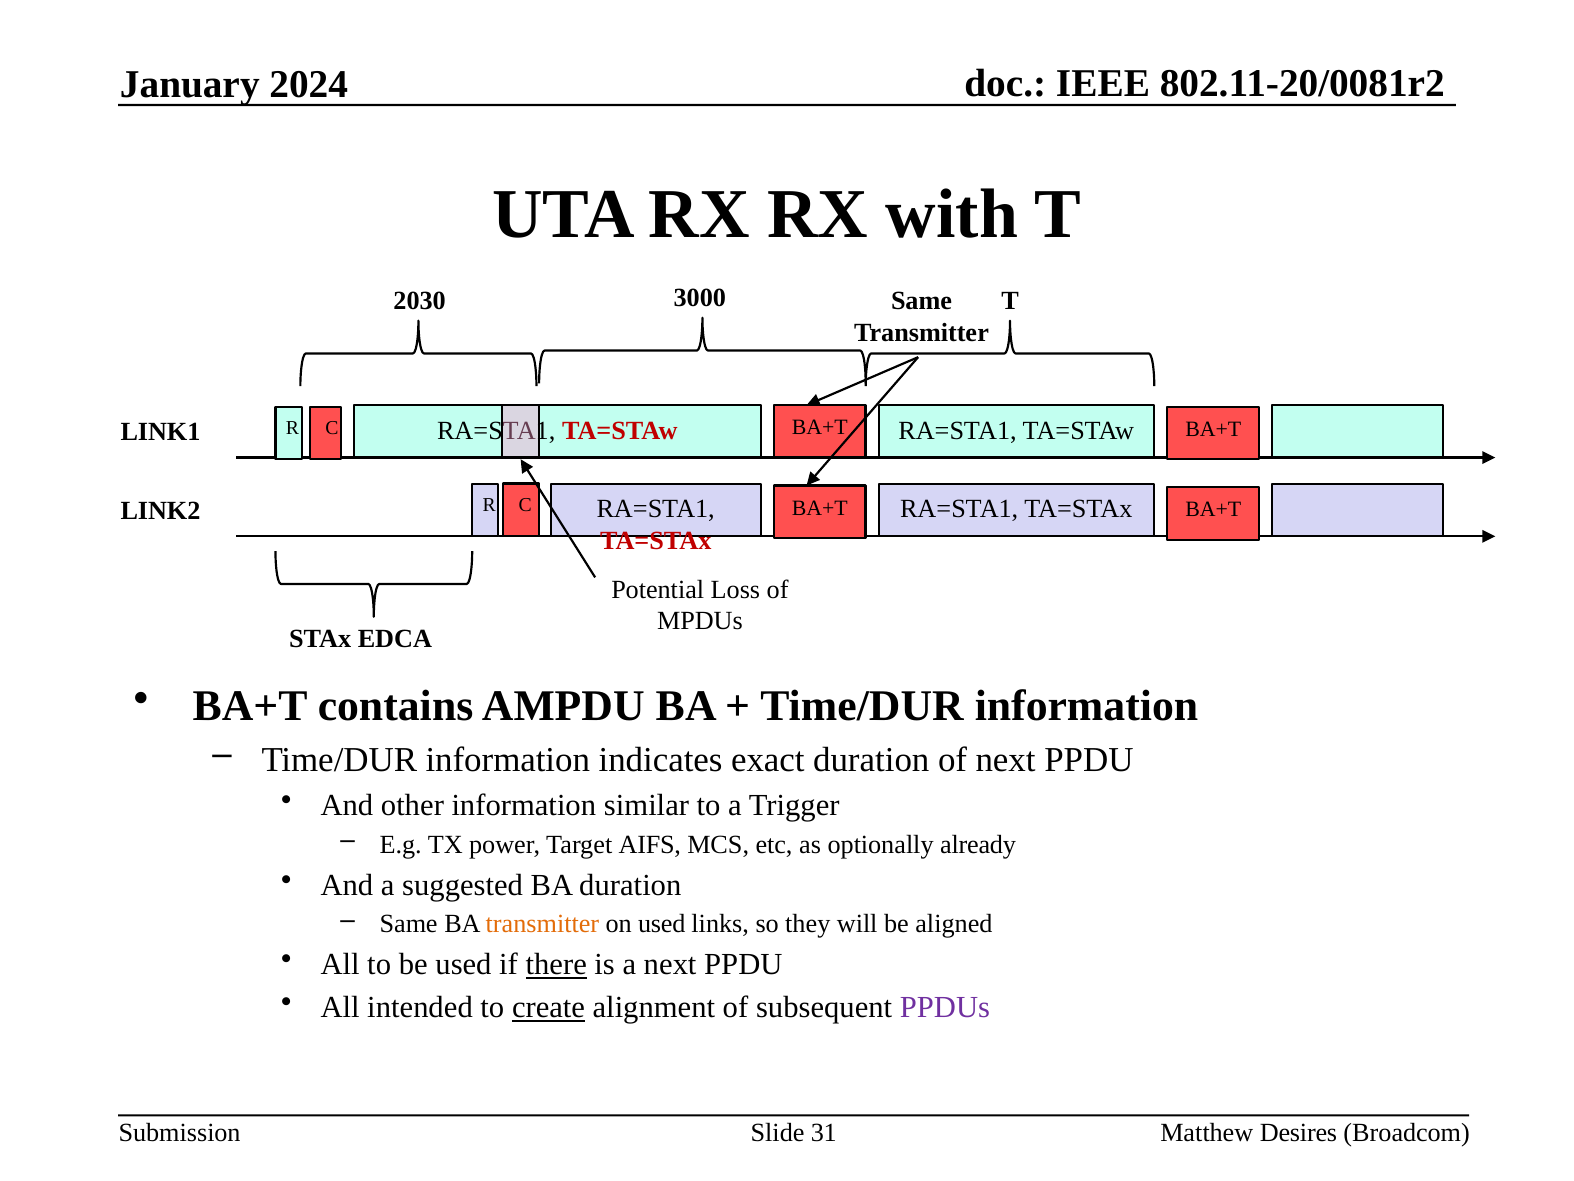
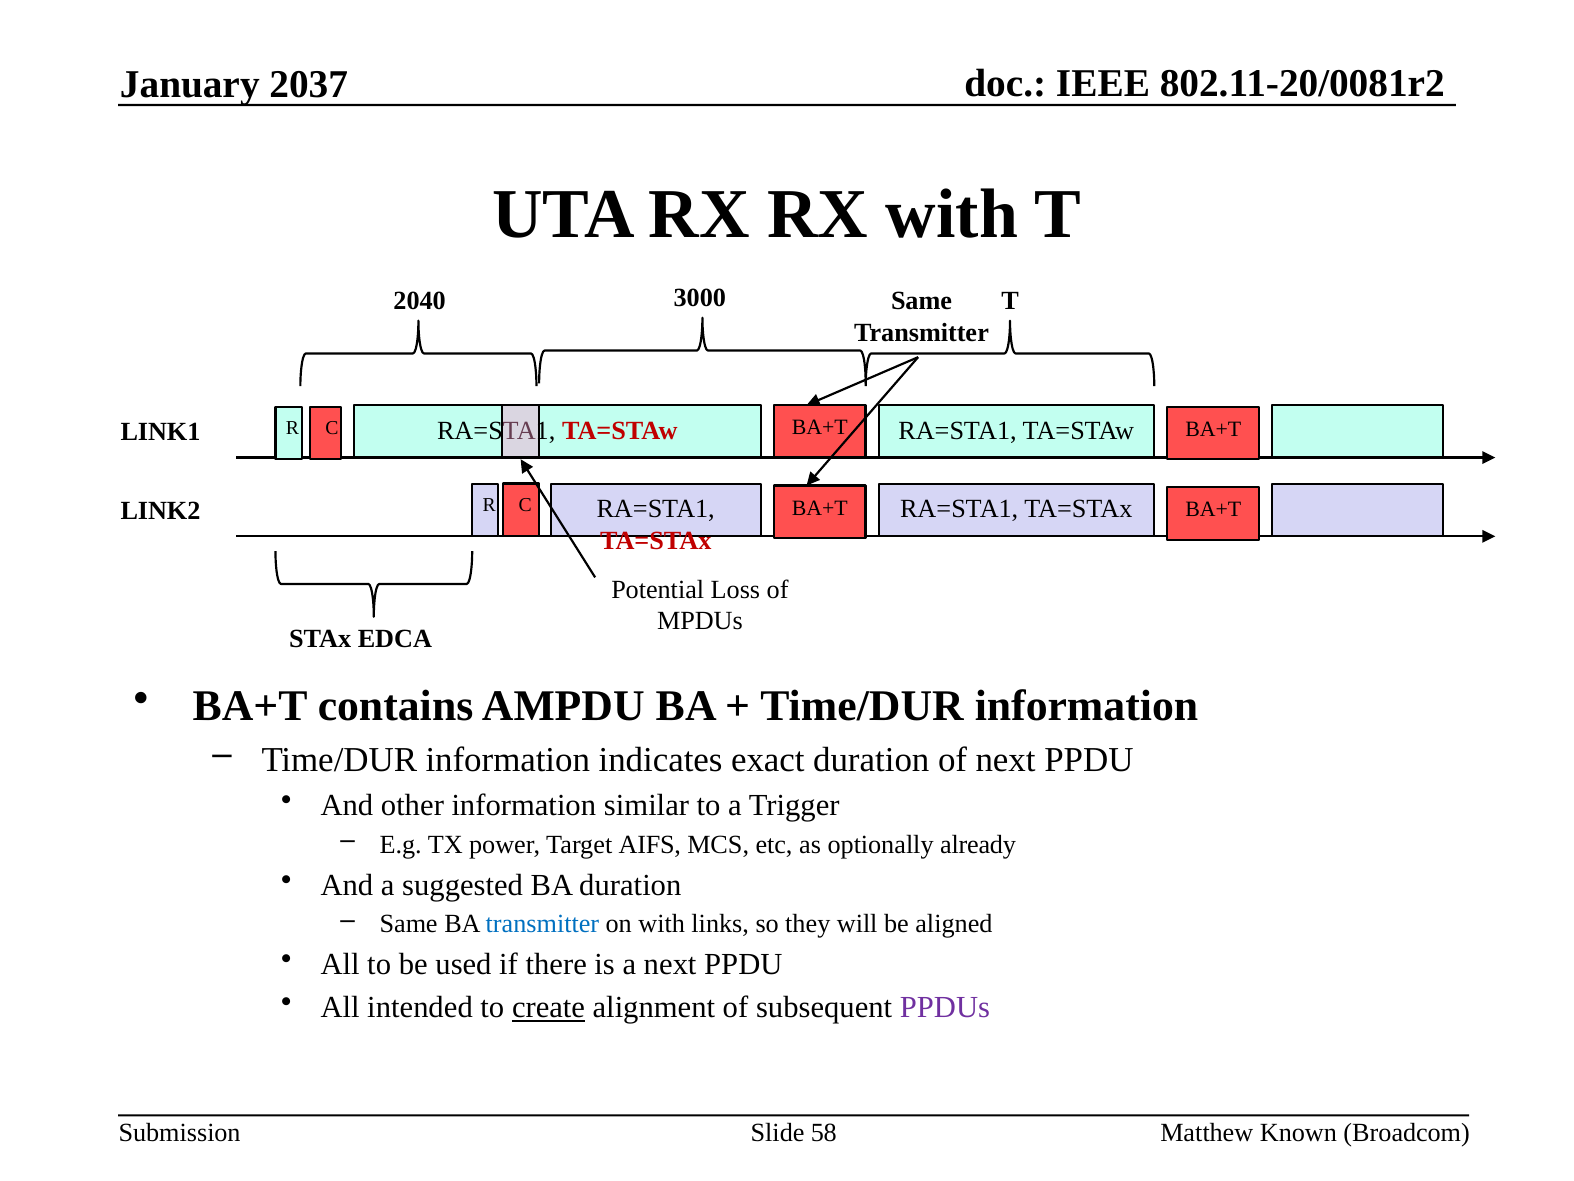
2024: 2024 -> 2037 (309, 84)
2030: 2030 -> 2040 (420, 301)
transmitter colour: orange -> blue (542, 924)
on used: used -> with (662, 924)
there underline: present -> none (556, 964)
Desires: Desires -> Known (1298, 1132)
31: 31 -> 58 (824, 1132)
